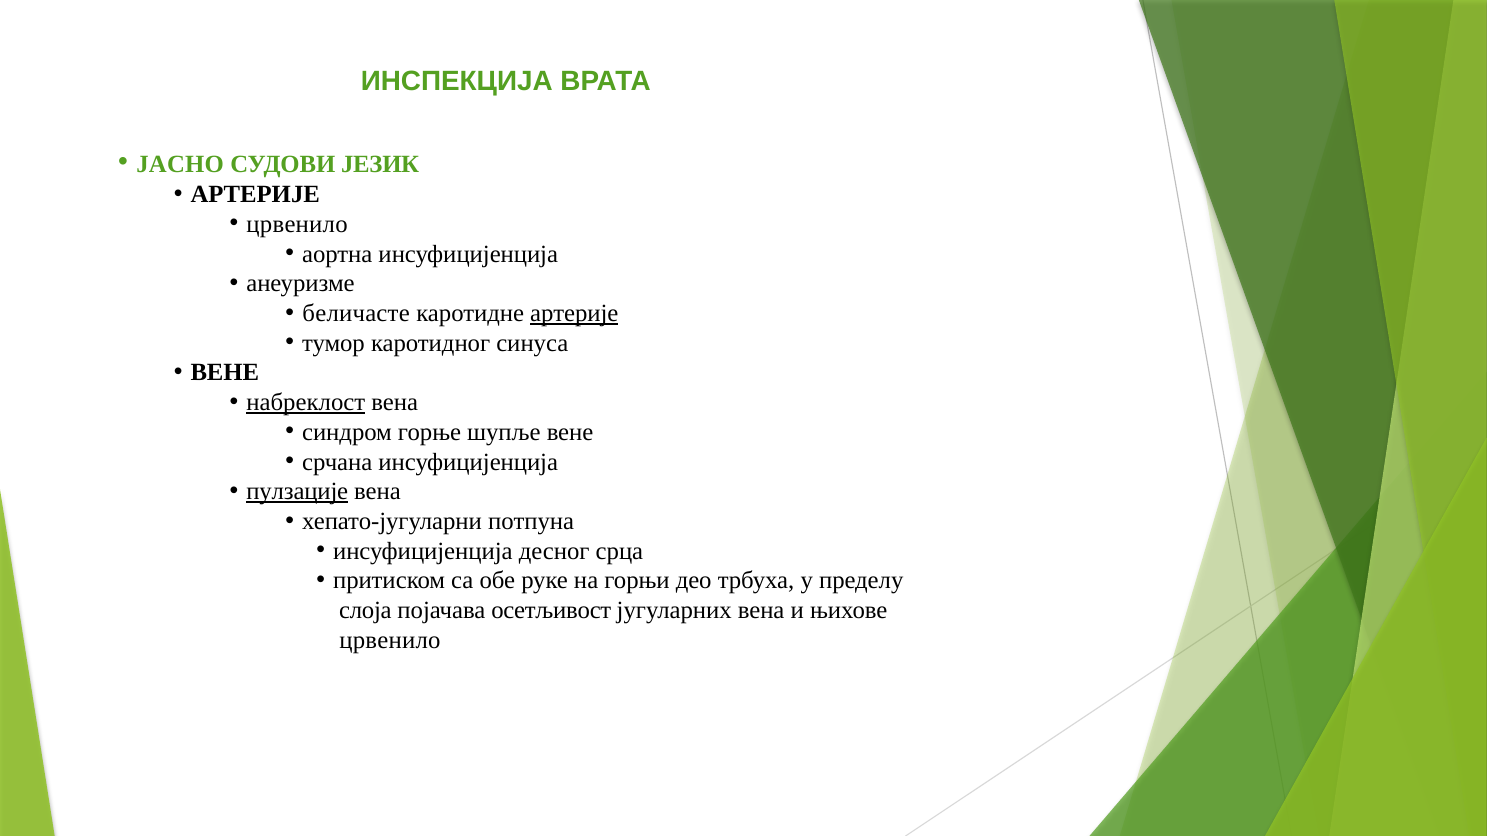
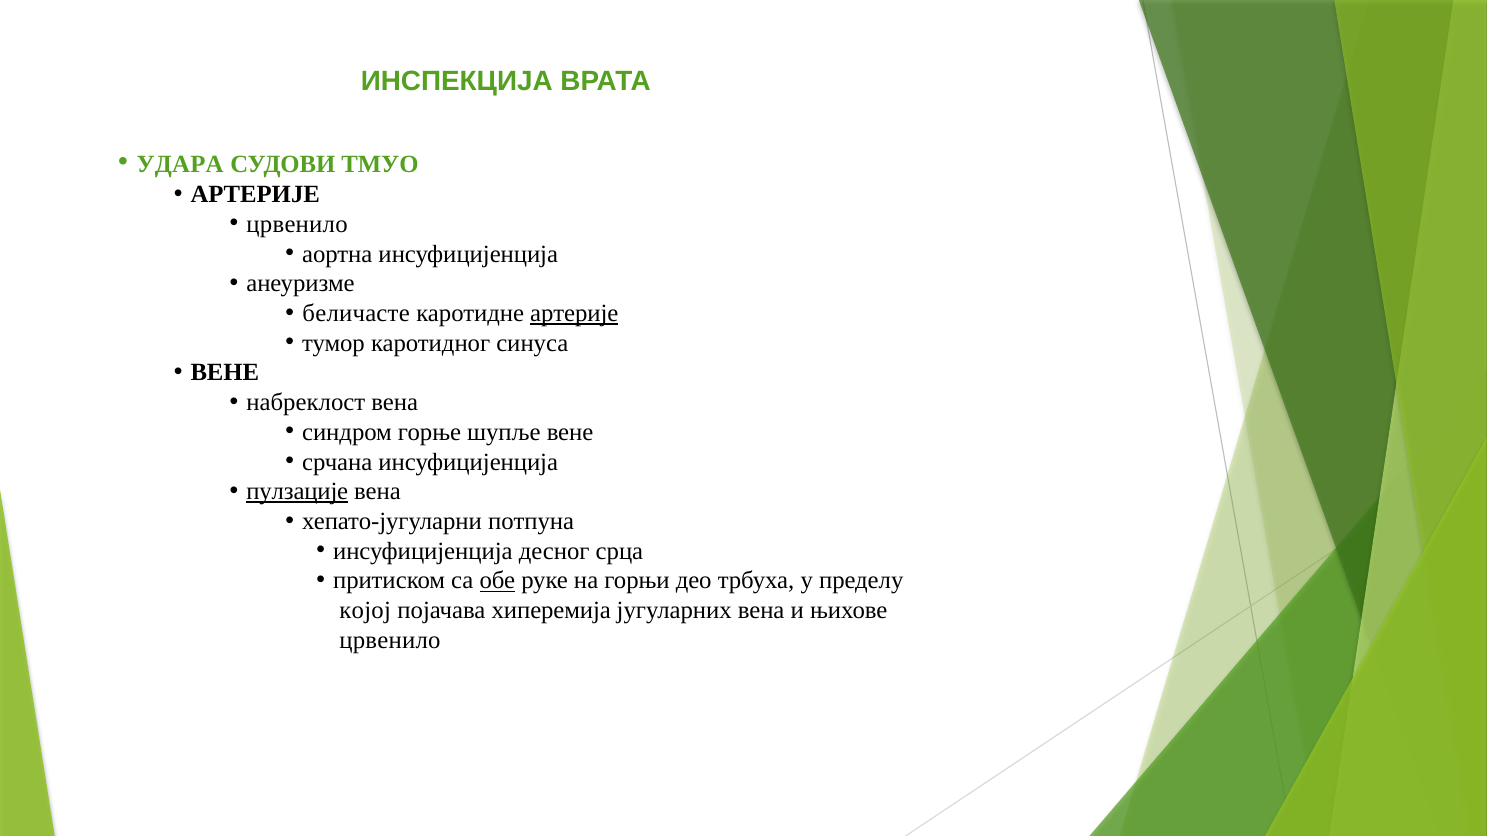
ЈАСНО: ЈАСНО -> УДАРА (180, 164)
ЈЕЗИК: ЈЕЗИК -> ТМУО (380, 164)
набреклост underline: present -> none (306, 403)
обе underline: none -> present (497, 581)
слоја: слоја -> којој (365, 611)
осетљивост: осетљивост -> хиперемија (551, 611)
